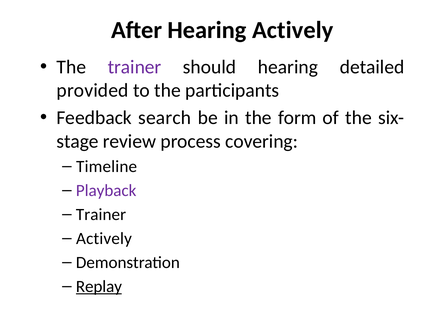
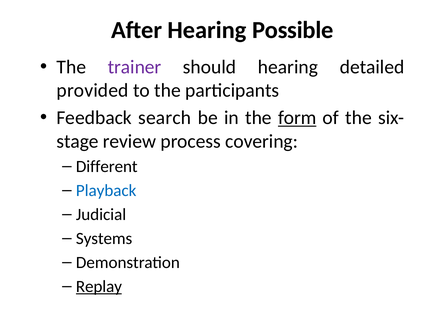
Hearing Actively: Actively -> Possible (293, 30)
form underline: none -> present (297, 118)
Timeline: Timeline -> Different (107, 167)
Playback colour: purple -> blue (106, 190)
Trainer: Trainer -> Judicial (101, 214)
Actively: Actively -> Systems (104, 238)
